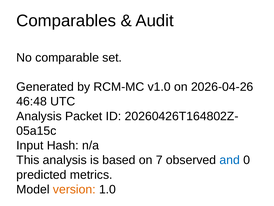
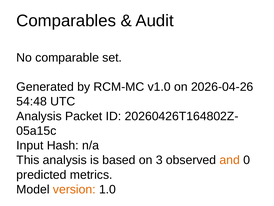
46:48: 46:48 -> 54:48 (32, 101)
7: 7 -> 3 (159, 160)
and colour: blue -> orange (230, 160)
